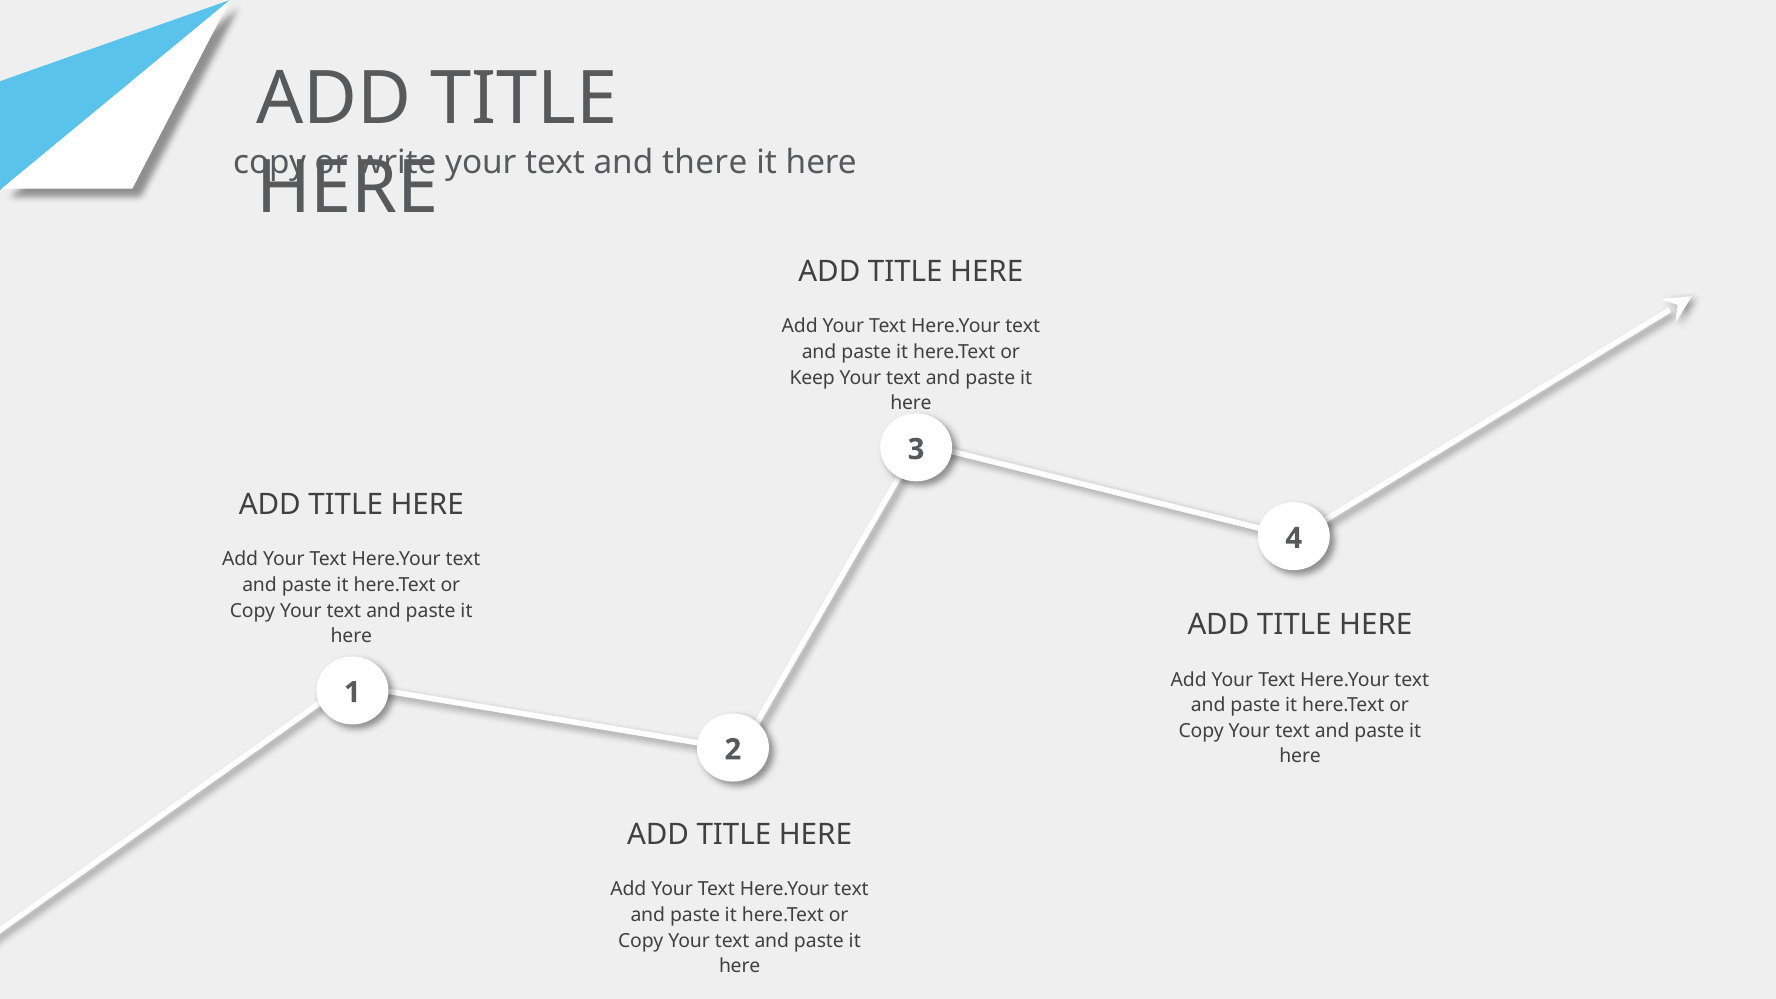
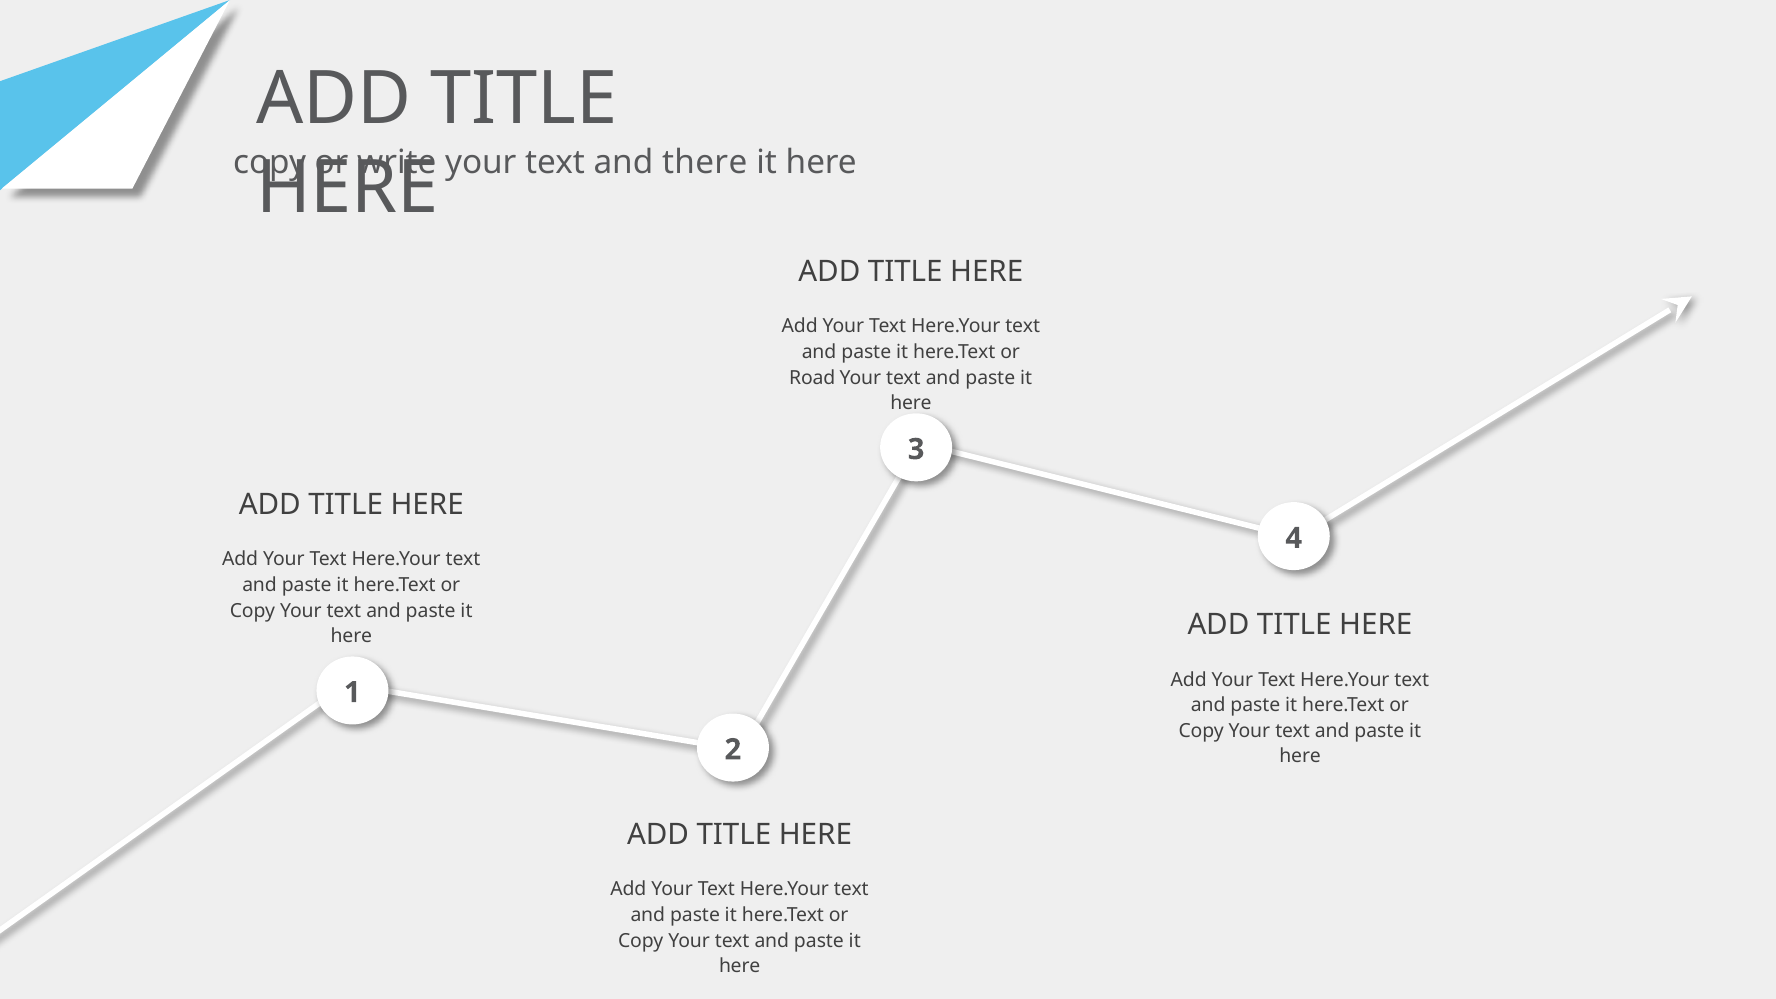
Keep: Keep -> Road (812, 378)
